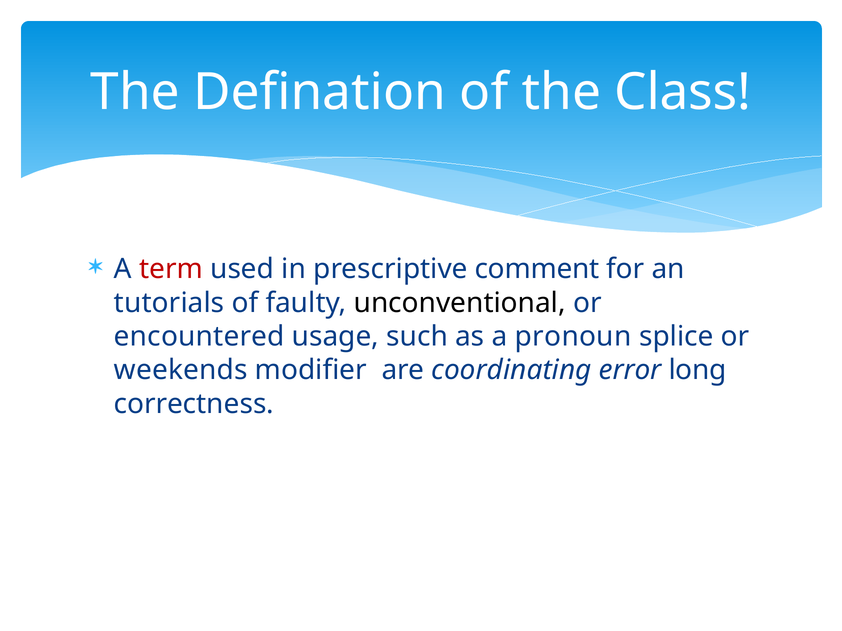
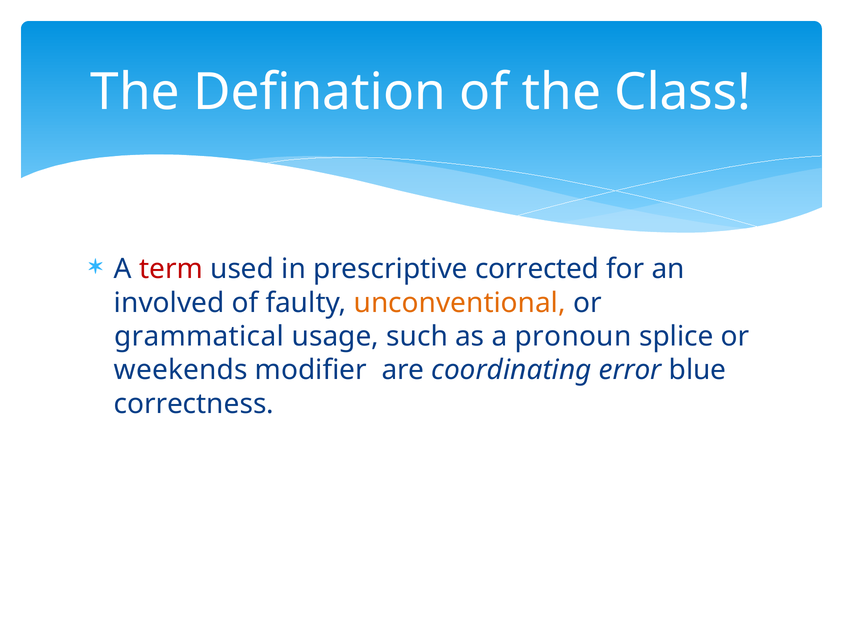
comment: comment -> corrected (537, 269)
tutorials: tutorials -> involved (169, 303)
unconventional colour: black -> orange (460, 303)
encountered: encountered -> grammatical (199, 337)
long: long -> blue (698, 370)
